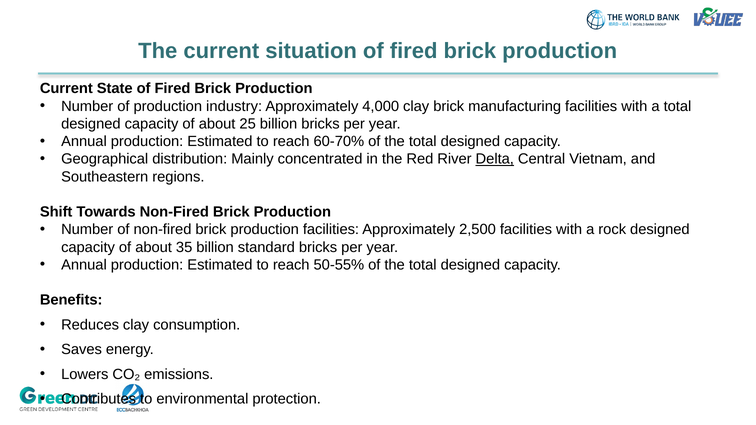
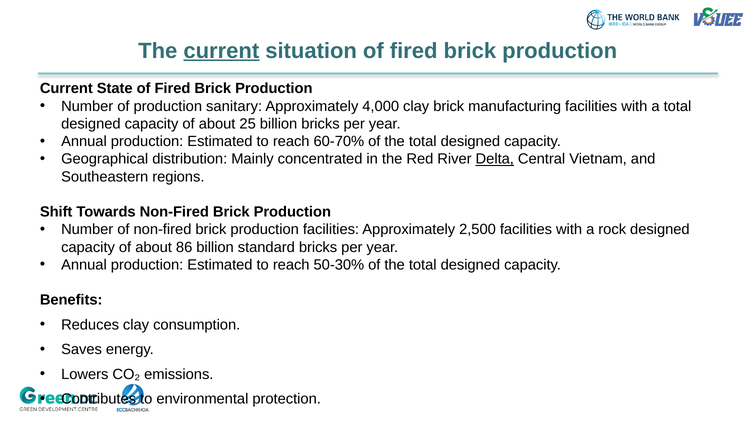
current underline: none -> present (221, 51)
industry: industry -> sanitary (234, 106)
35: 35 -> 86 (184, 247)
50-55%: 50-55% -> 50-30% (339, 265)
